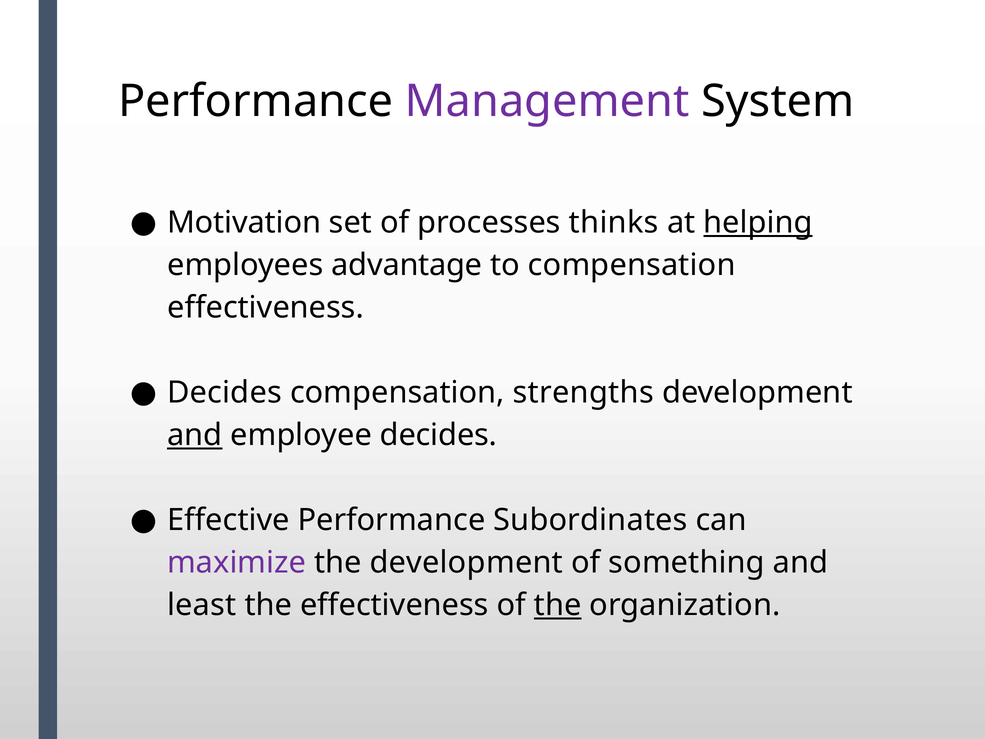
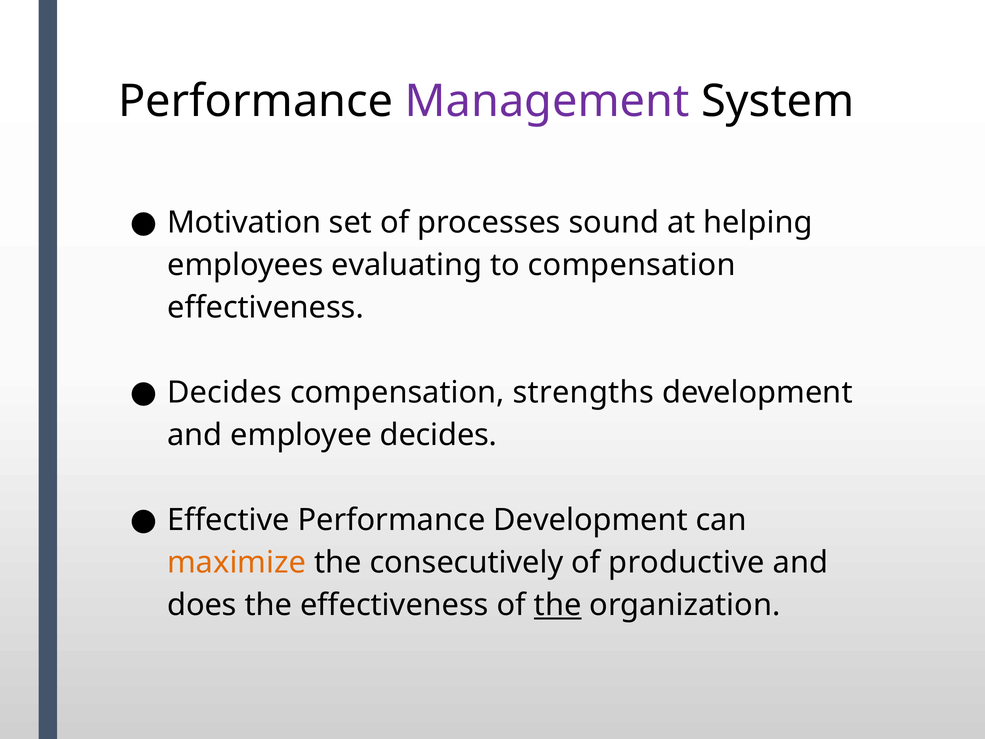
thinks: thinks -> sound (614, 223)
helping underline: present -> none (758, 223)
advantage: advantage -> evaluating (407, 265)
and underline: present -> none (195, 435)
Performance Subordinates: Subordinates -> Development (591, 520)
maximize colour: purple -> orange (237, 562)
the development: development -> consecutively (466, 562)
something: something -> productive (687, 562)
least: least -> does (202, 605)
